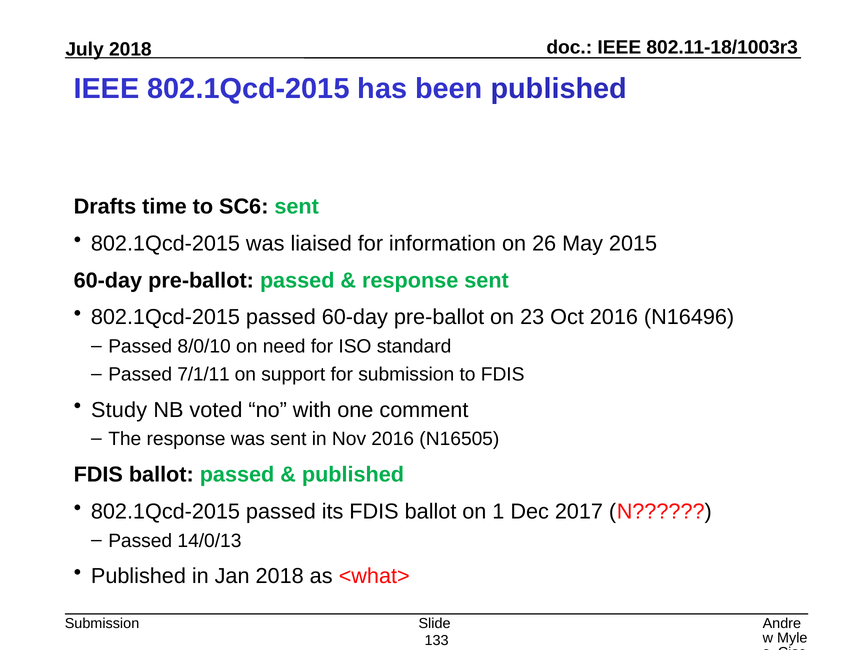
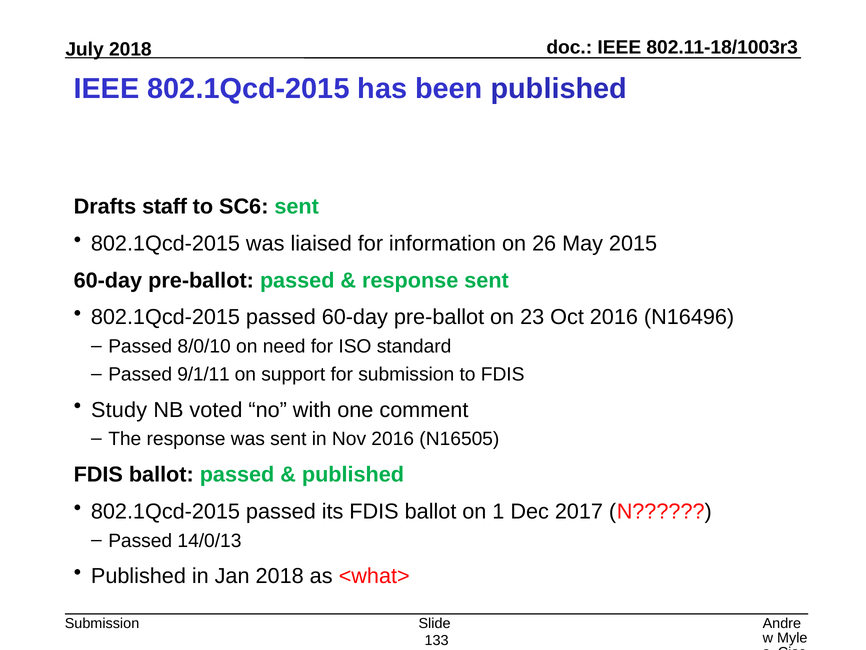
time: time -> staff (165, 206)
7/1/11: 7/1/11 -> 9/1/11 (204, 374)
